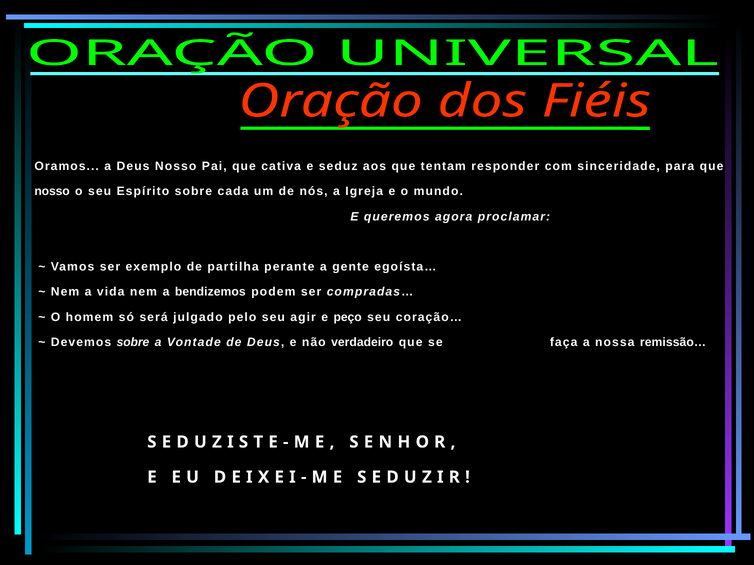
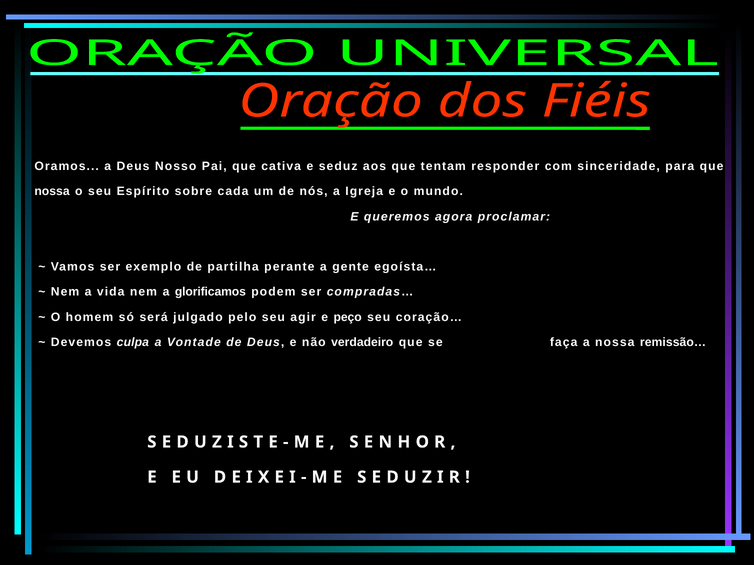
nosso: nosso -> nossa (52, 192)
bendizemos: bendizemos -> glorificamos (210, 292)
Devemos sobre: sobre -> culpa (133, 342)
